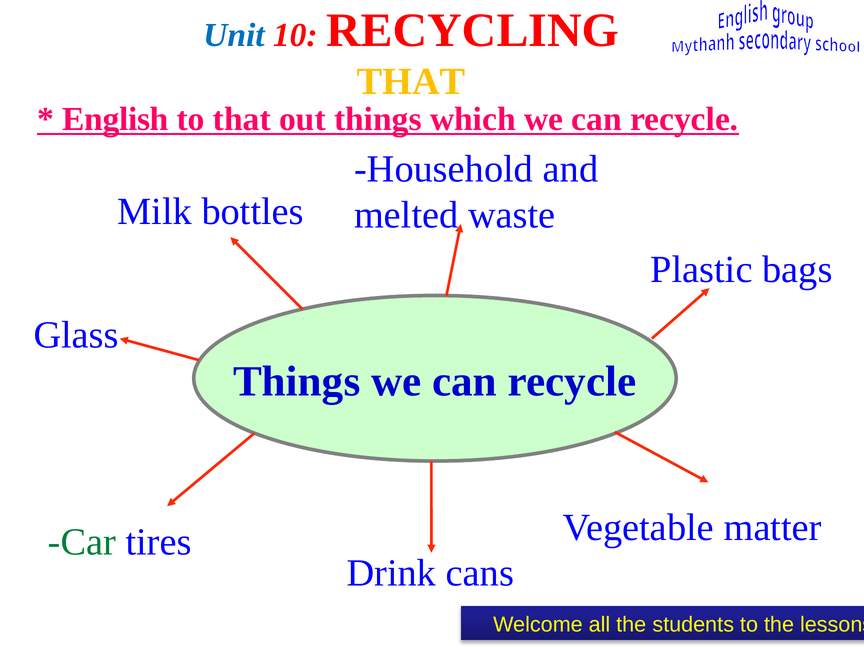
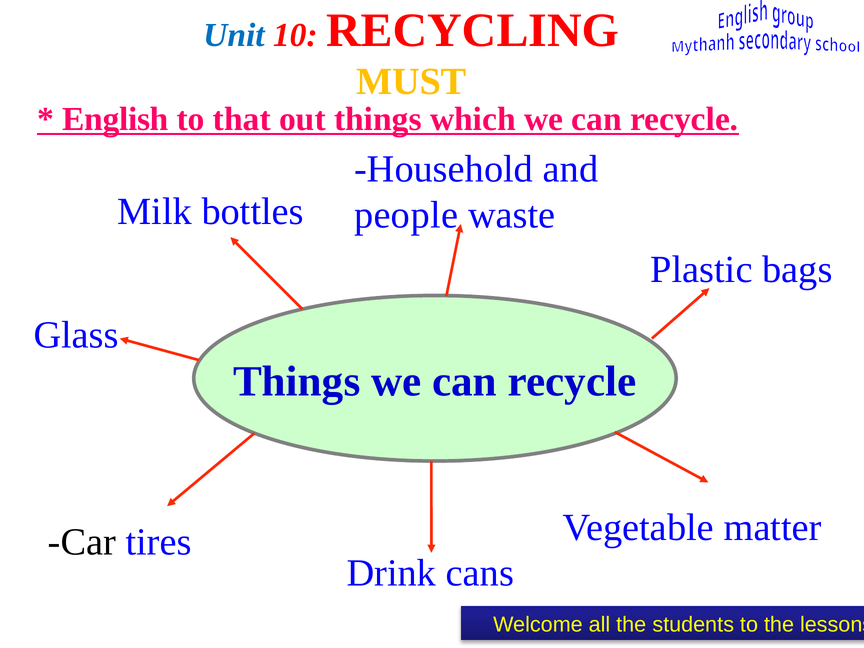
THAT: THAT -> MUST (411, 81)
melted: melted -> people (406, 215)
Car colour: green -> black (82, 542)
